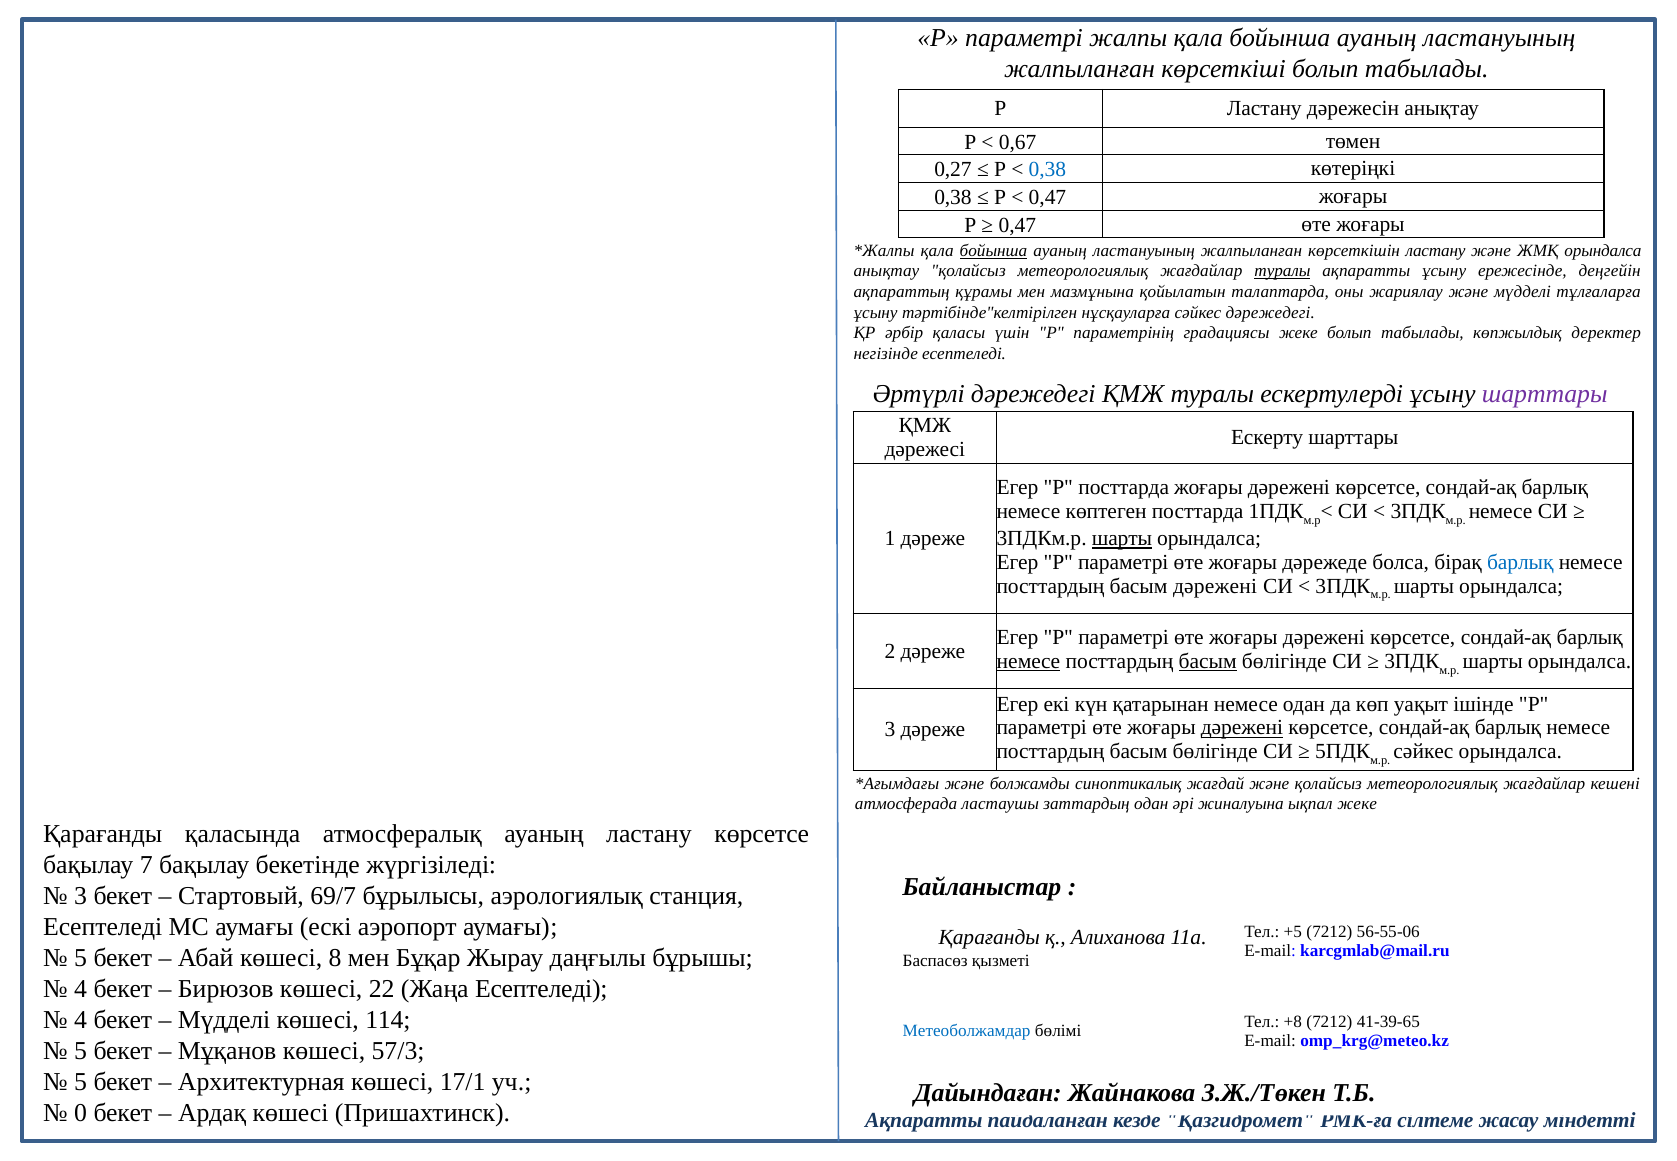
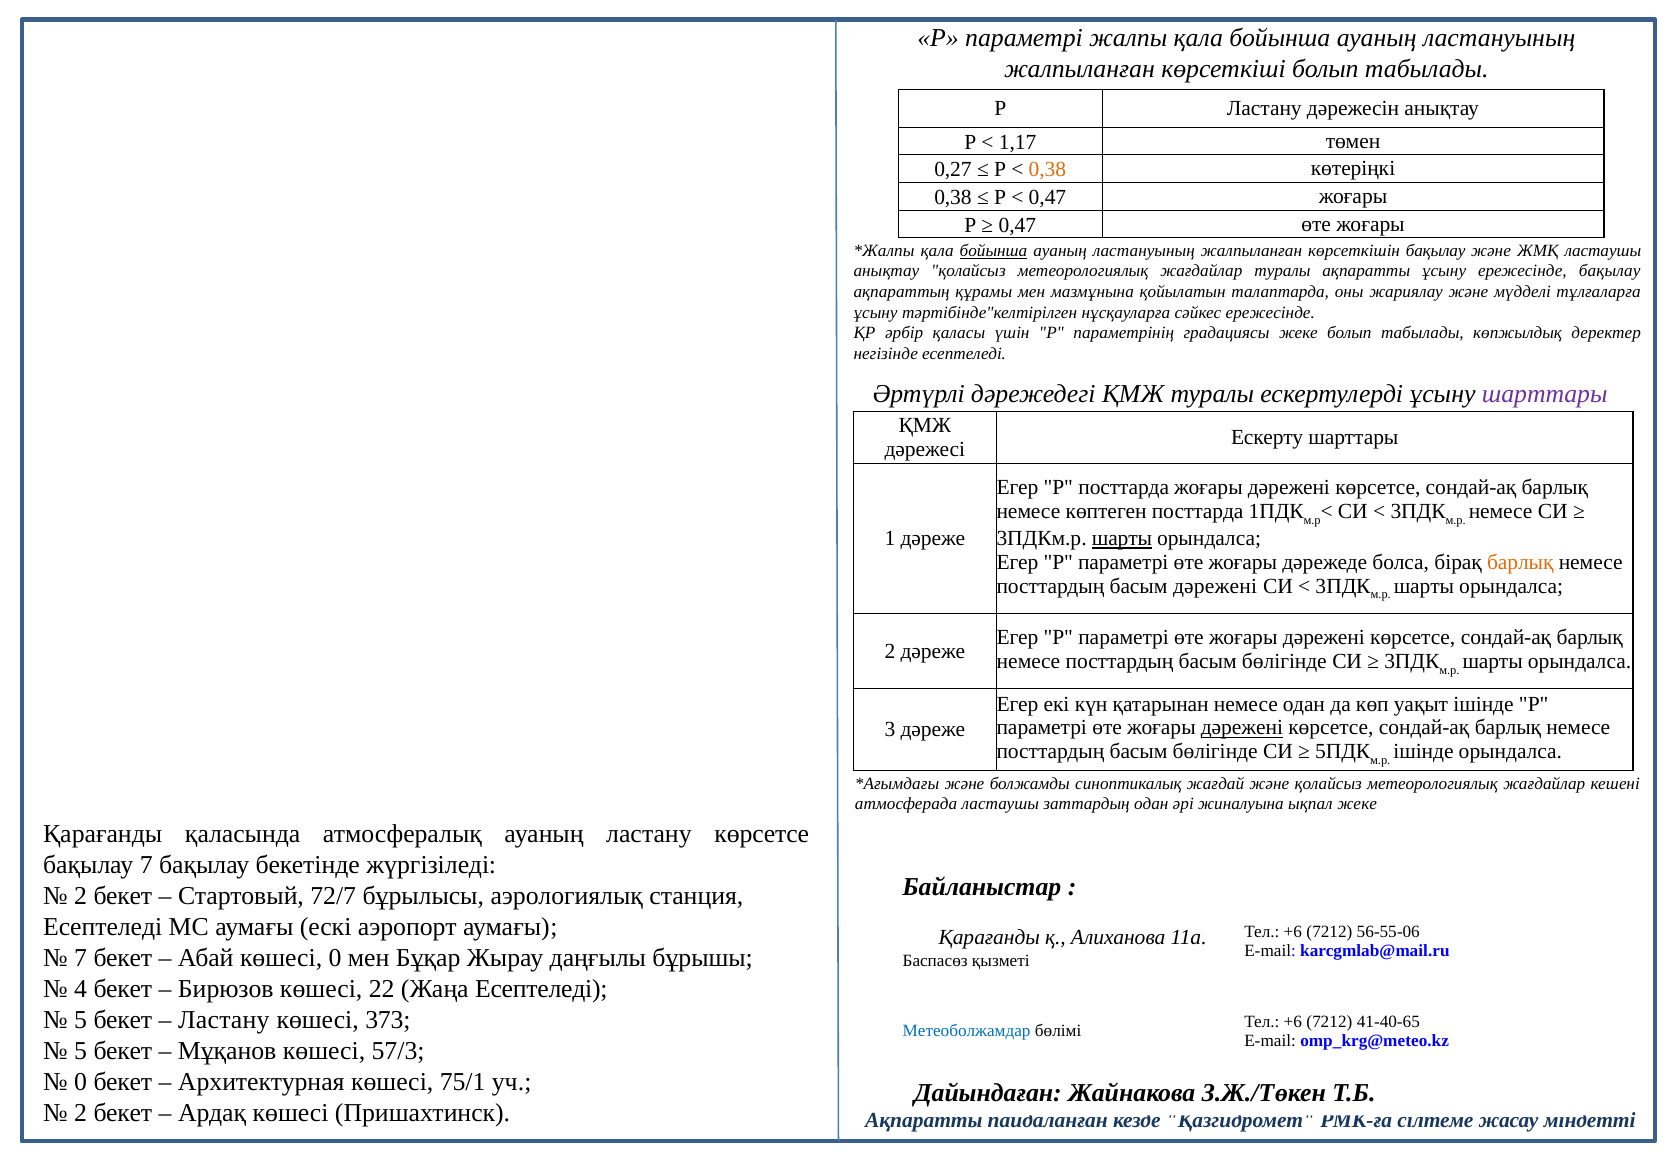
0,67: 0,67 -> 1,17 (1018, 142)
0,38 colour: blue -> orange (1047, 170)
көрсеткішін ластану: ластану -> бақылау (1436, 251)
ЖМҚ орындалса: орындалса -> ластаушы (1603, 251)
туралы underline: present -> none (1282, 271)
ережесінде деңгейін: деңгейін -> бақылау (1610, 271)
сәйкес дәрежедегі: дәрежедегі -> ережесінде (1270, 312)
барлық colour: blue -> orange (1520, 562)
немесе underline: present -> none (1028, 662)
басым underline: present -> none (1208, 662)
сәйкес: сәйкес -> ішінде (1424, 752)
3: 3 -> 2 (81, 896)
69/7: 69/7 -> 72/7 (333, 896)
+5: +5 -> +6 (1293, 932)
5: 5 -> 7 (81, 958)
көшесі 8: 8 -> 0 (335, 958)
4: 4 -> 5 (81, 1020)
Мүдделі: Мүдделі -> Ластану (224, 1020)
114: 114 -> 373 (388, 1020)
+8: +8 -> +6 (1293, 1022)
41-39-65: 41-39-65 -> 41-40-65 (1388, 1022)
5: 5 -> 0 (81, 1082)
17/1: 17/1 -> 75/1 (463, 1082)
0: 0 -> 2 (81, 1113)
